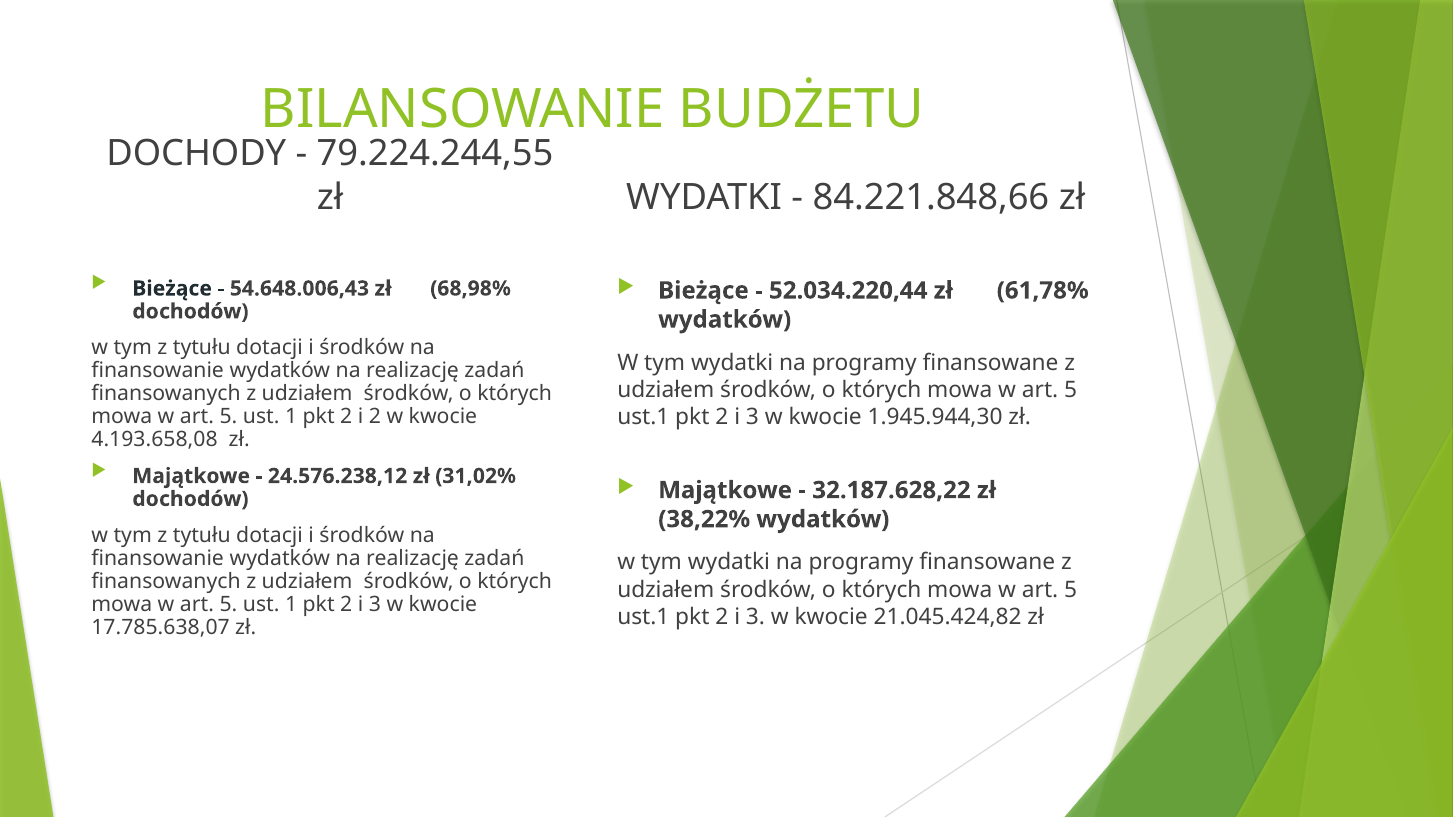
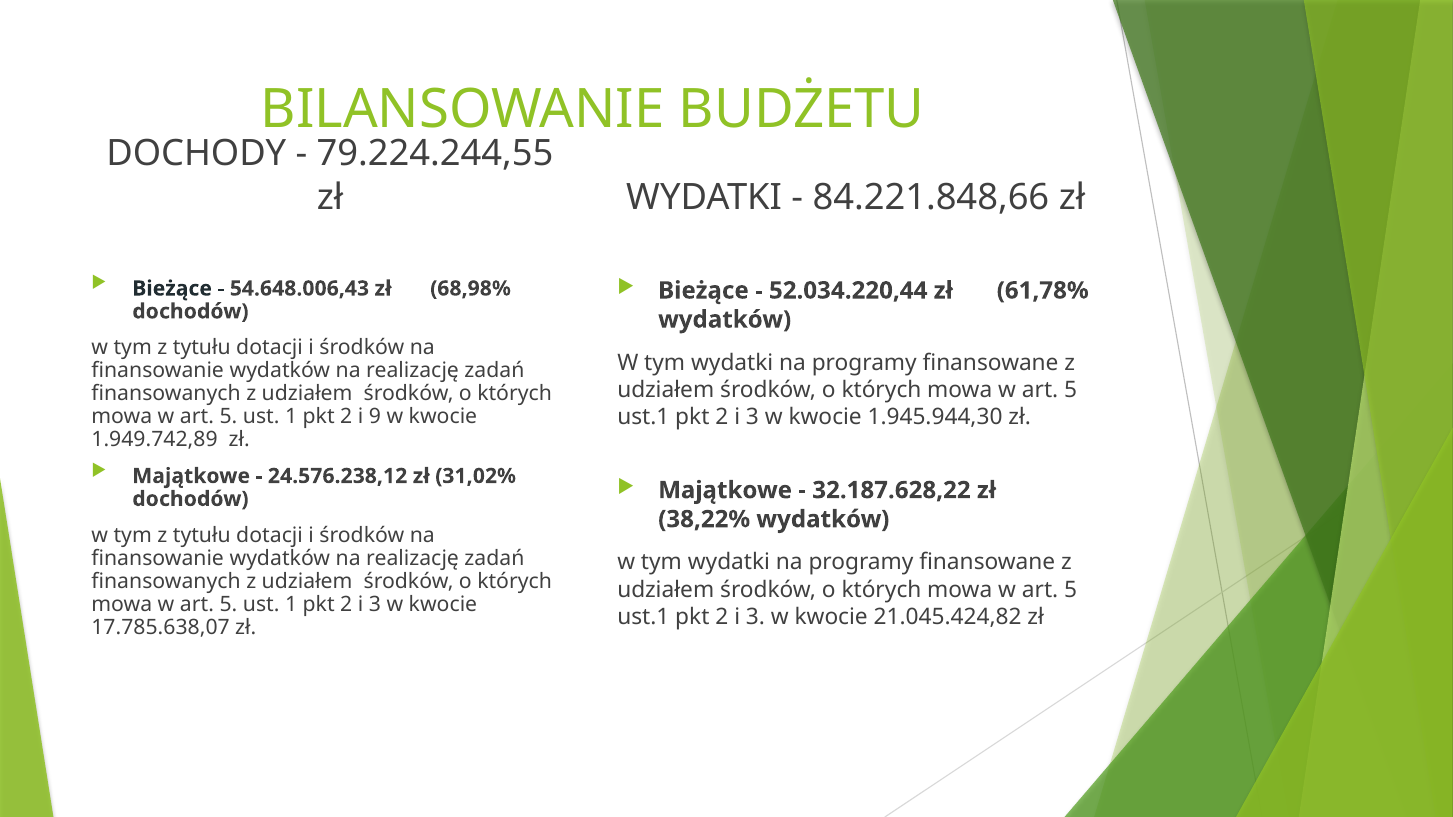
i 2: 2 -> 9 (375, 417)
4.193.658,08: 4.193.658,08 -> 1.949.742,89 (155, 440)
